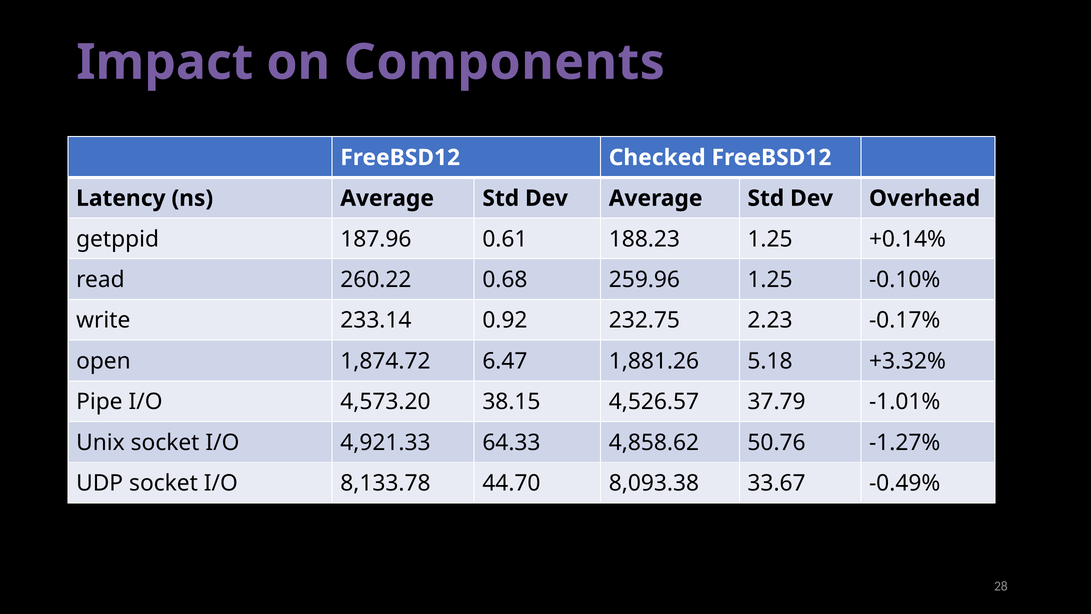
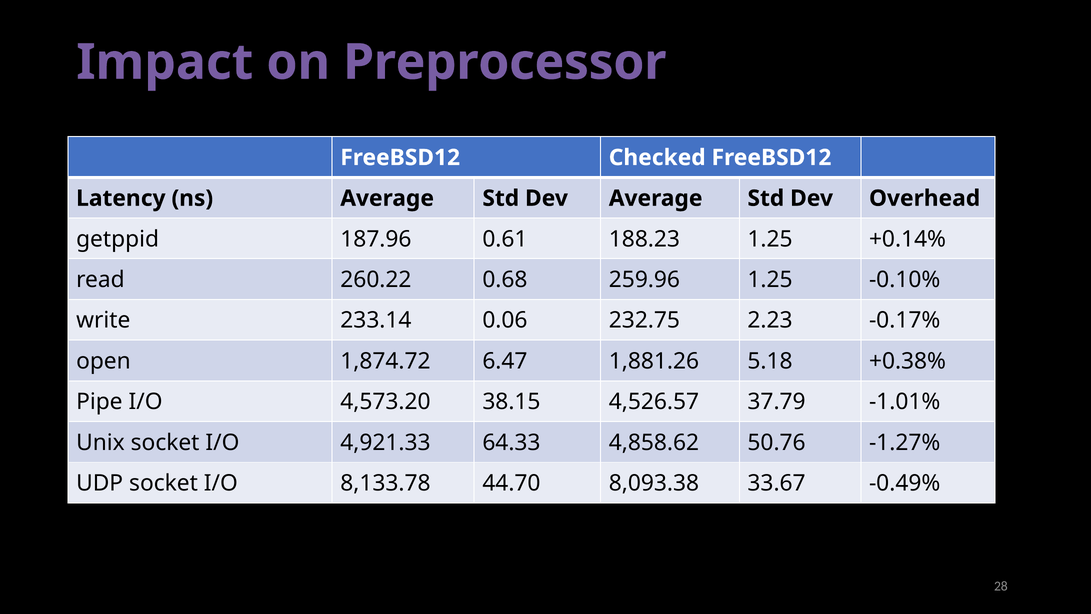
Components: Components -> Preprocessor (505, 62)
0.92: 0.92 -> 0.06 (505, 320)
+3.32%: +3.32% -> +0.38% (908, 361)
